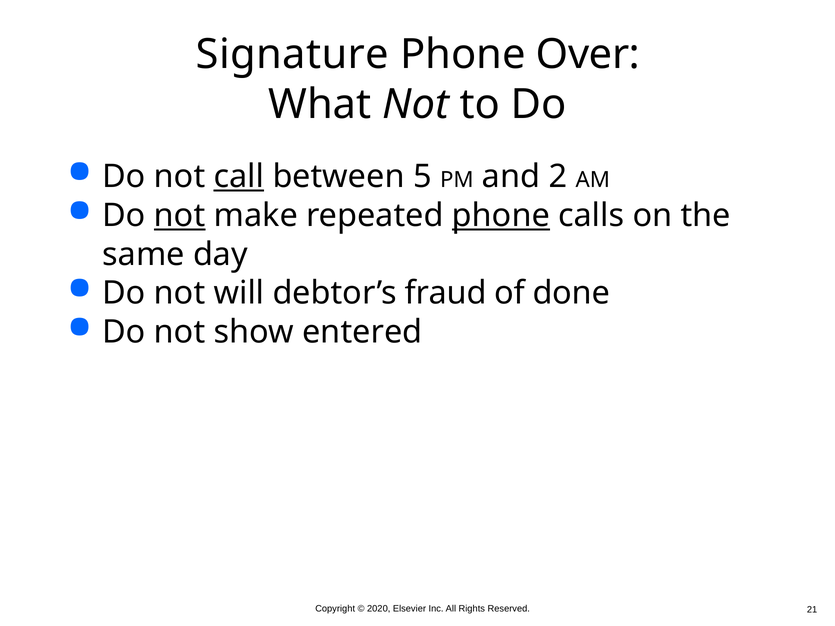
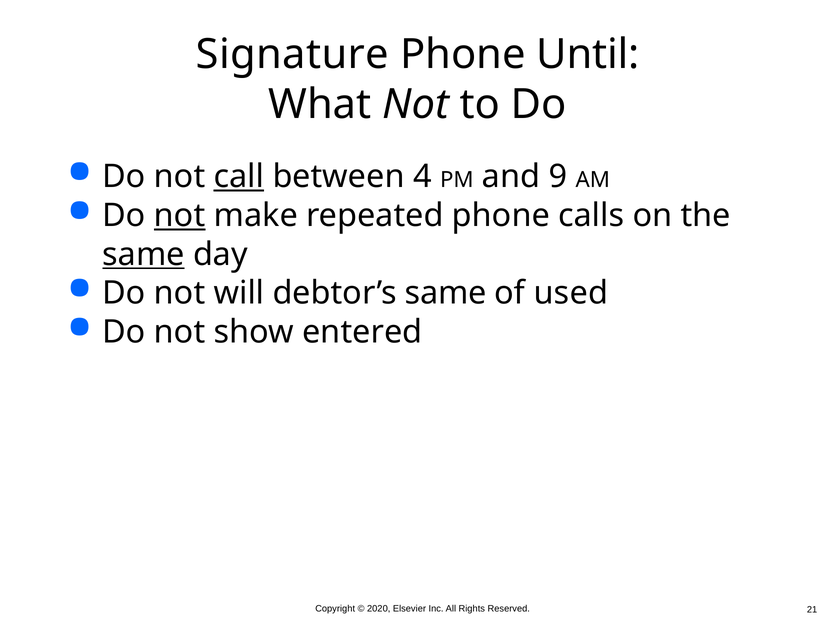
Over: Over -> Until (588, 54)
5: 5 -> 4 (422, 177)
2: 2 -> 9 (558, 177)
phone underline: present -> none (501, 216)
same underline: none -> present (143, 254)
debtor’s fraud: fraud -> same (446, 293)
done: done -> used (571, 293)
